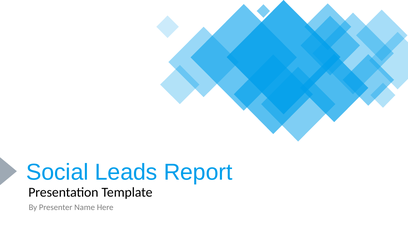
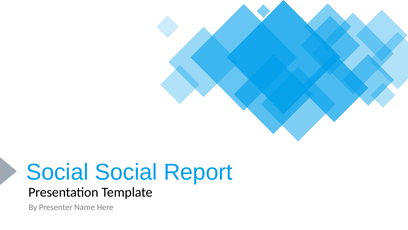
Social Leads: Leads -> Social (126, 172)
